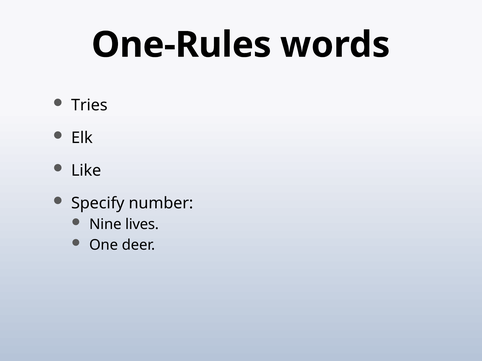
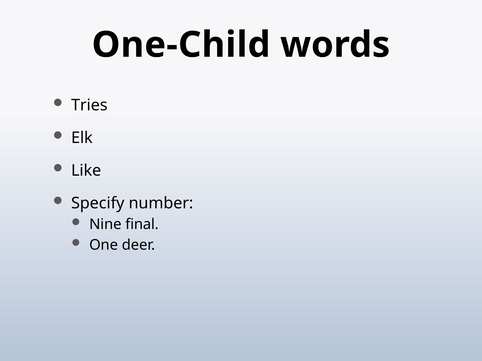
One-Rules: One-Rules -> One-Child (181, 45)
lives: lives -> final (142, 225)
